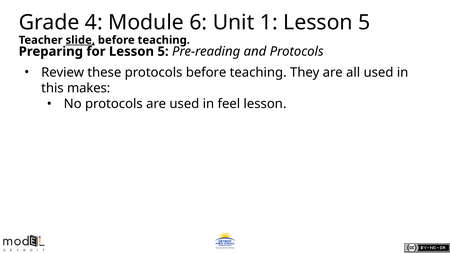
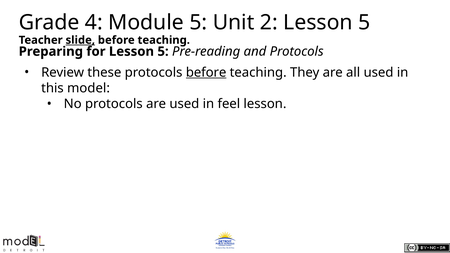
Module 6: 6 -> 5 (198, 22)
1: 1 -> 2 (269, 22)
before underline: none -> present (206, 72)
makes: makes -> model (89, 88)
